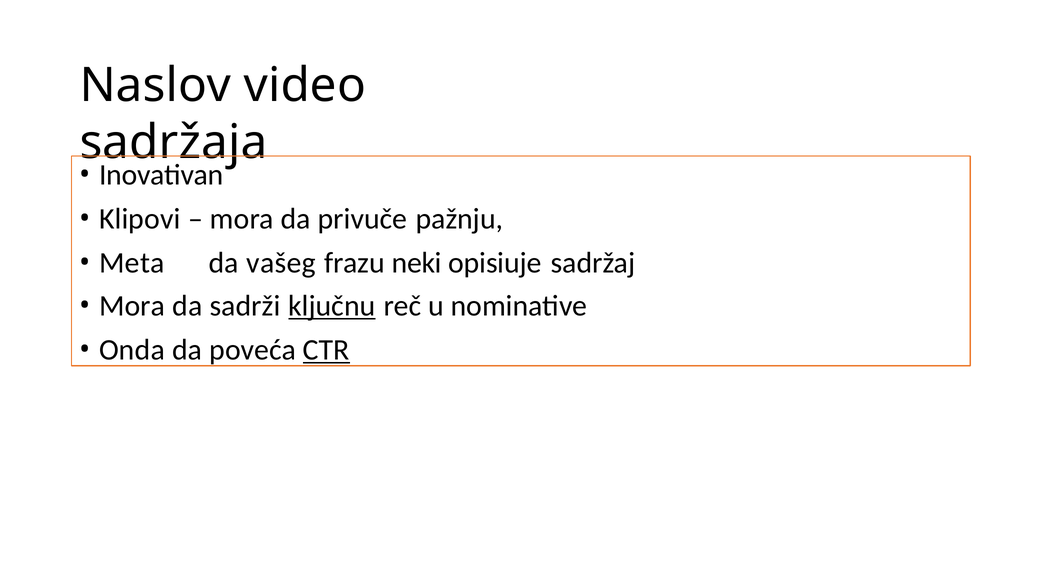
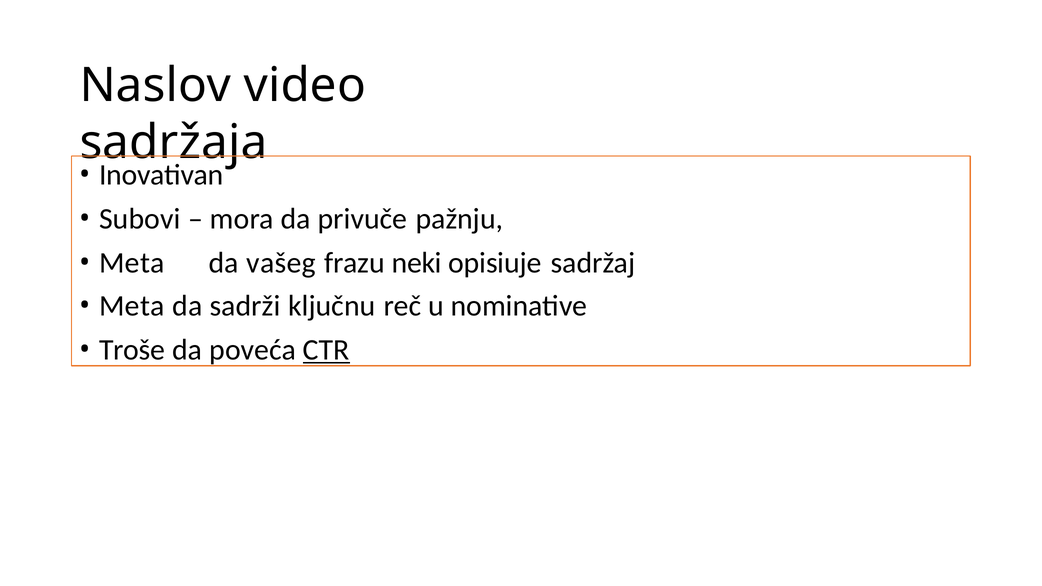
Klipovi: Klipovi -> Subovi (140, 219)
Mora: Mora -> Meta (132, 306)
ključnu underline: present -> none (332, 306)
Onda: Onda -> Troše (132, 350)
